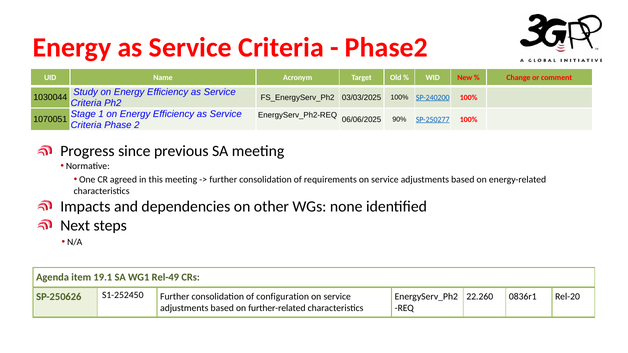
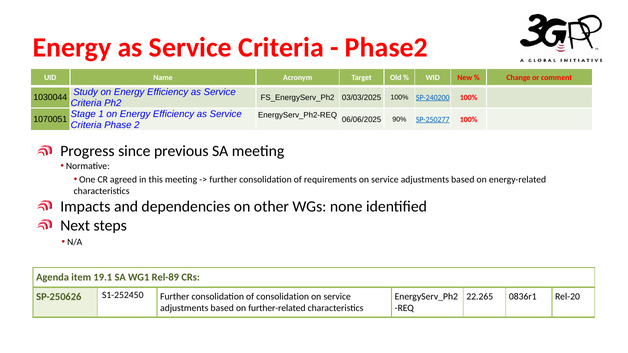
Rel-49: Rel-49 -> Rel-89 (165, 278)
22.260: 22.260 -> 22.265 (480, 297)
of configuration: configuration -> consolidation (283, 297)
